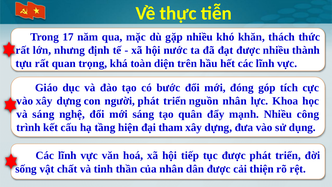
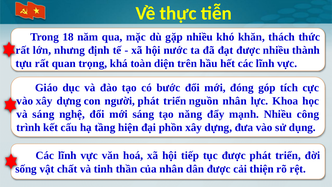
17: 17 -> 18 (68, 37)
quân: quân -> năng (190, 114)
tham: tham -> phồn (171, 127)
